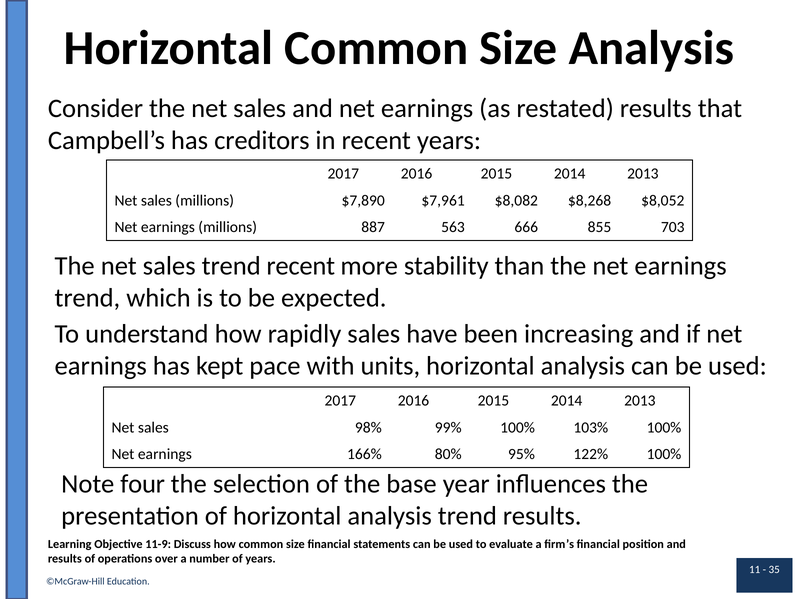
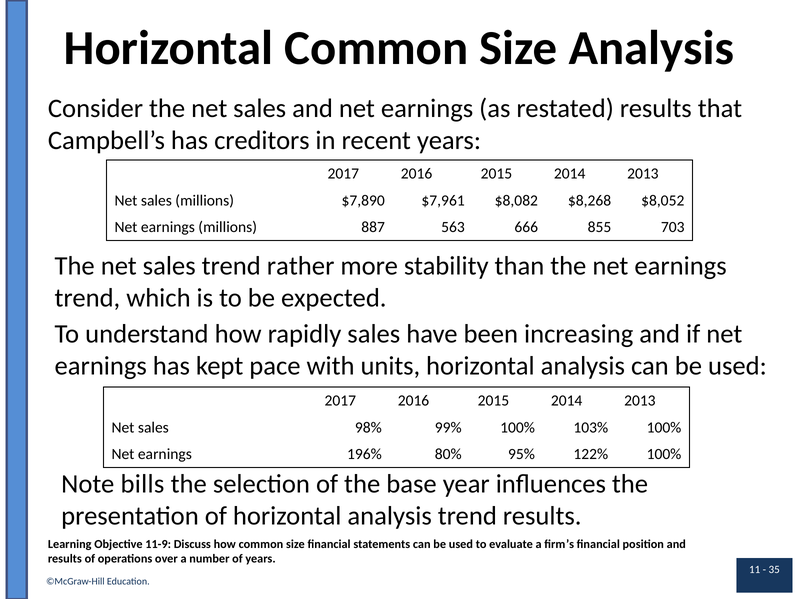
trend recent: recent -> rather (301, 266)
166%: 166% -> 196% (364, 455)
four: four -> bills (142, 484)
